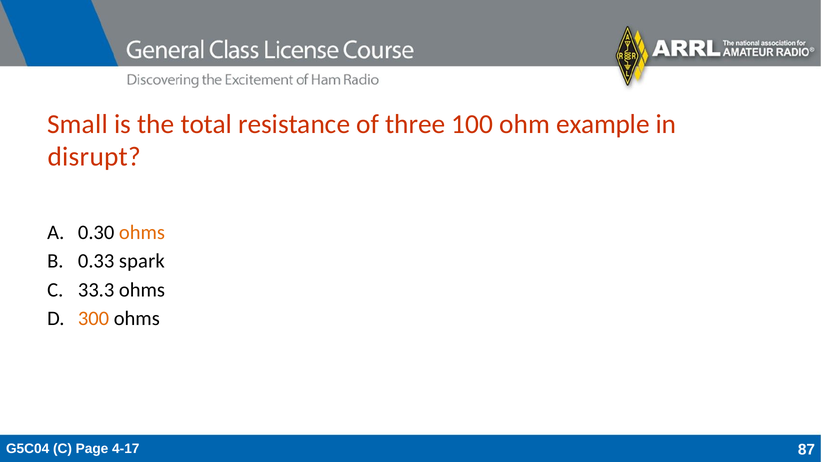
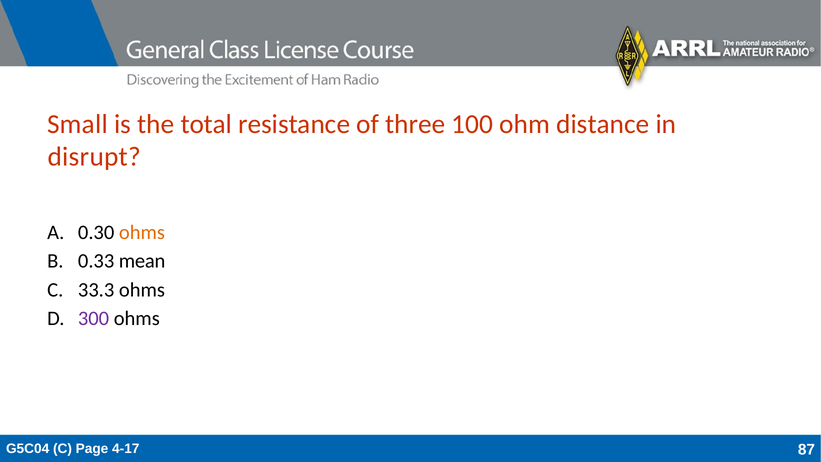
example: example -> distance (603, 124)
spark: spark -> mean (142, 261)
300 colour: orange -> purple (94, 319)
